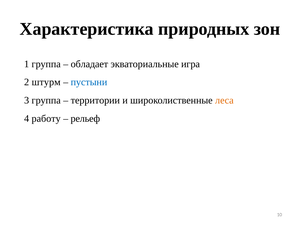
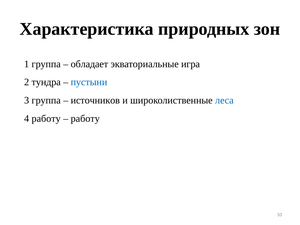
штурм: штурм -> тундра (46, 82)
территории: территории -> источников (95, 100)
леса colour: orange -> blue (224, 100)
рельеф: рельеф -> работу (85, 118)
